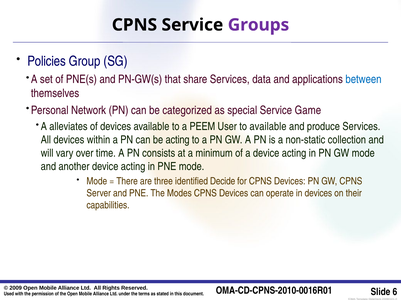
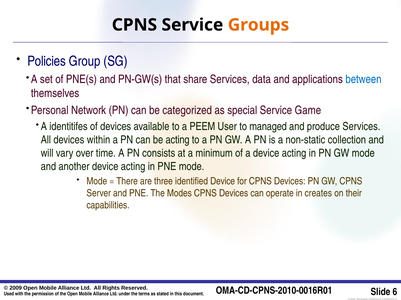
Groups colour: purple -> orange (259, 25)
alleviates: alleviates -> identitifes (68, 127)
to available: available -> managed (268, 127)
identified Decide: Decide -> Device (223, 182)
in devices: devices -> creates (318, 194)
